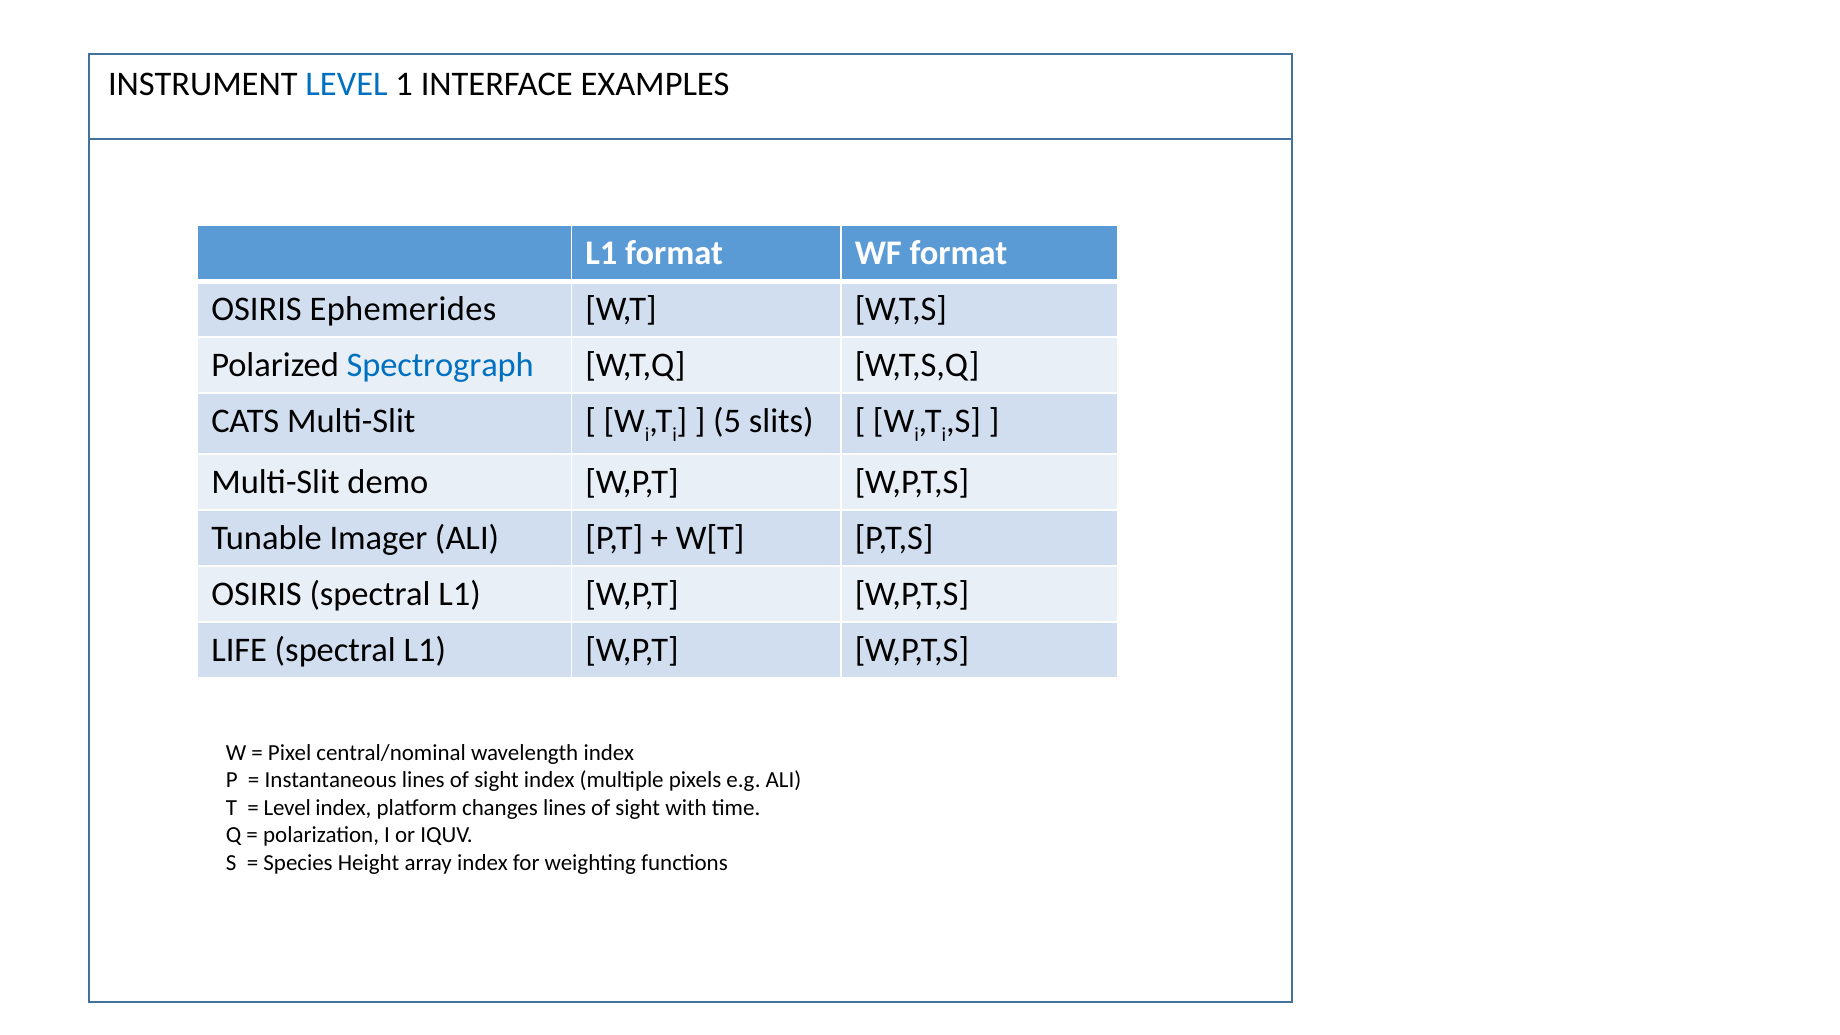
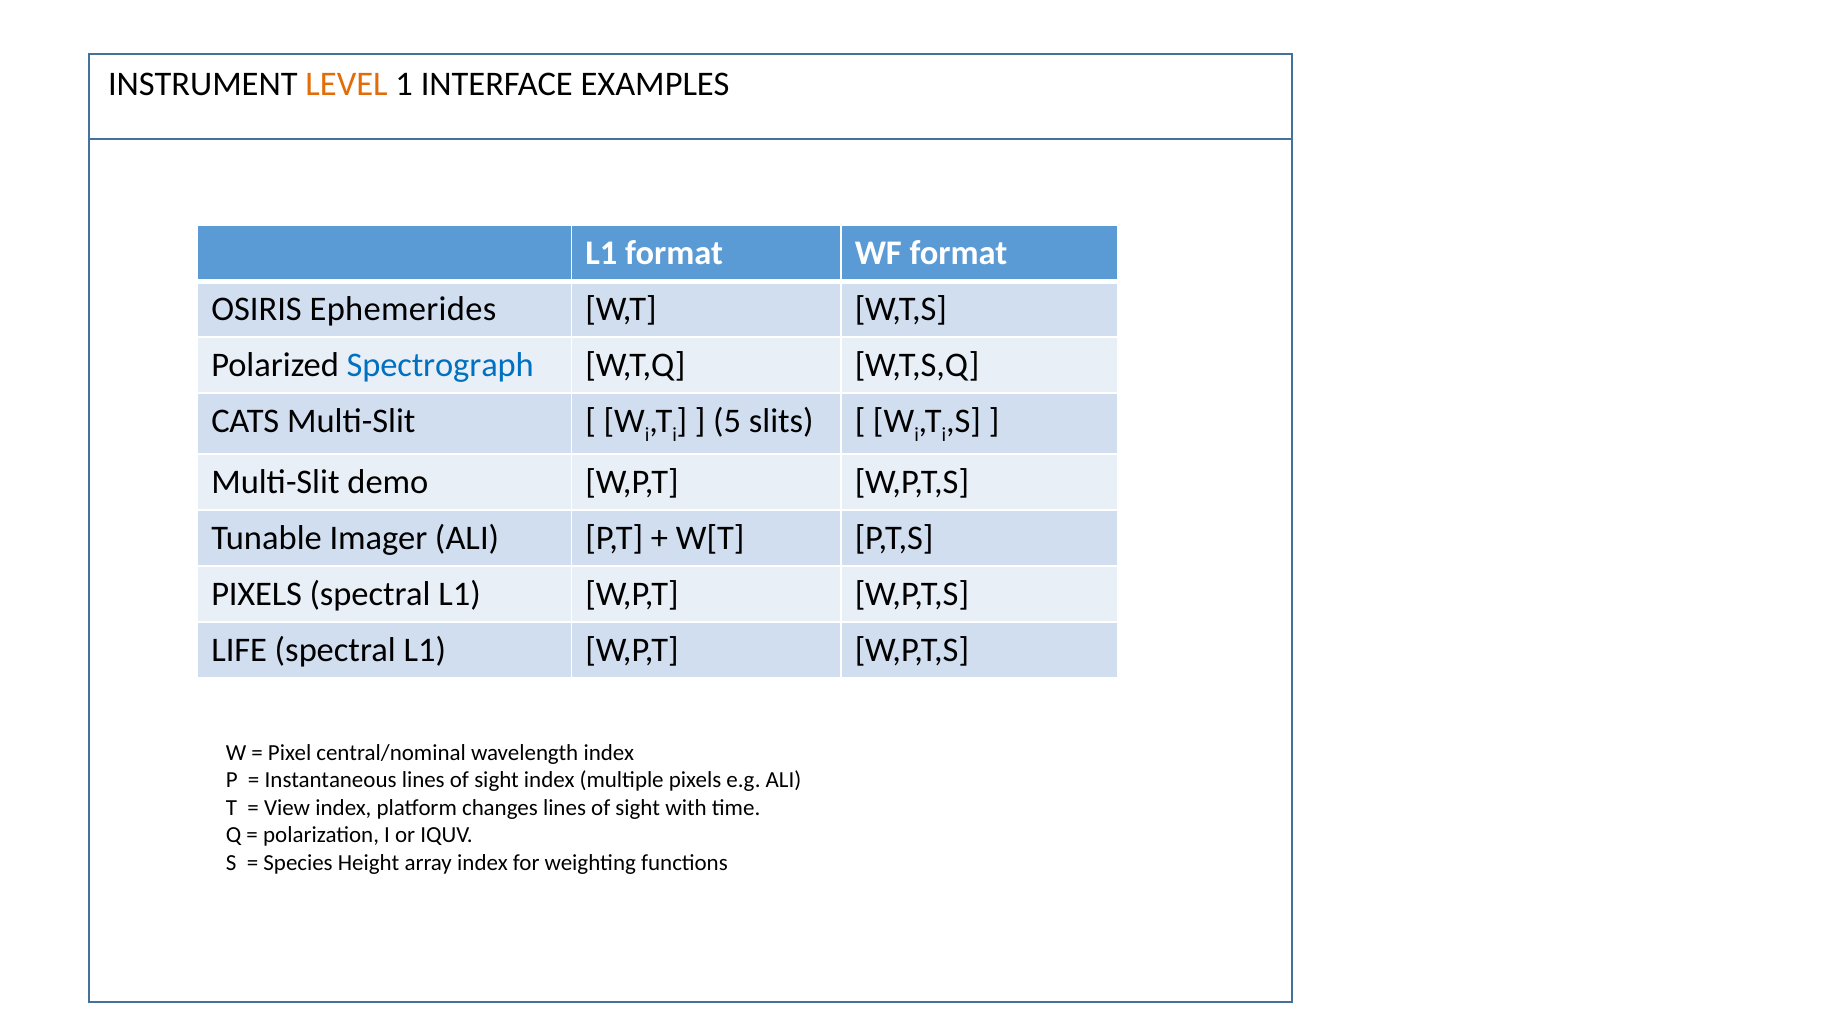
LEVEL colour: blue -> orange (347, 84)
OSIRIS: OSIRIS -> PIXELS (257, 594)
Level: Level -> View (287, 808)
